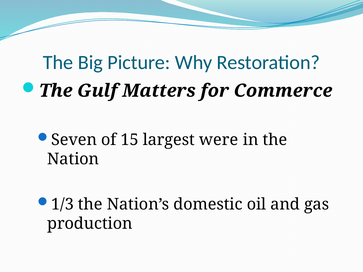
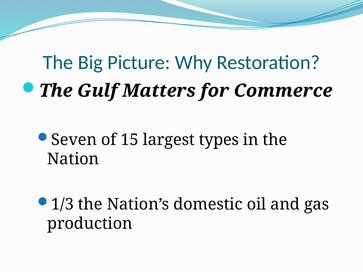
were: were -> types (219, 140)
